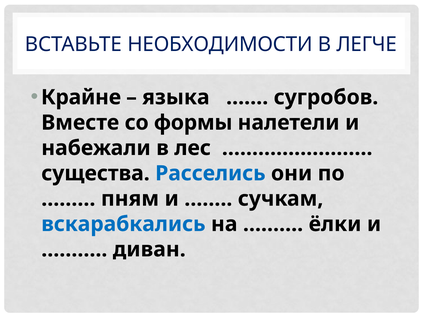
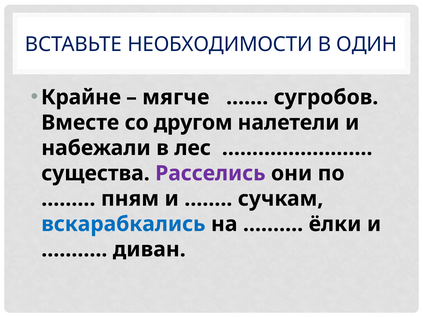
ЛЕГЧЕ: ЛЕГЧЕ -> ОДИН (367, 44)
языка: языка -> мягче (176, 97)
формы: формы -> другом (193, 123)
Расселись colour: blue -> purple (210, 173)
